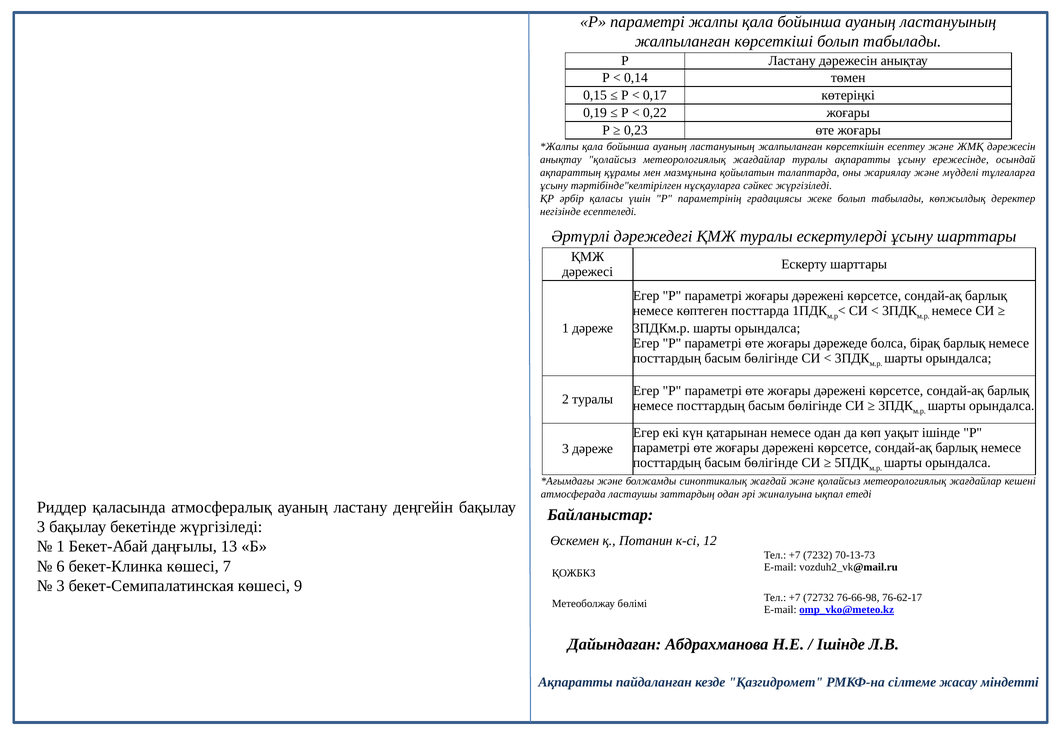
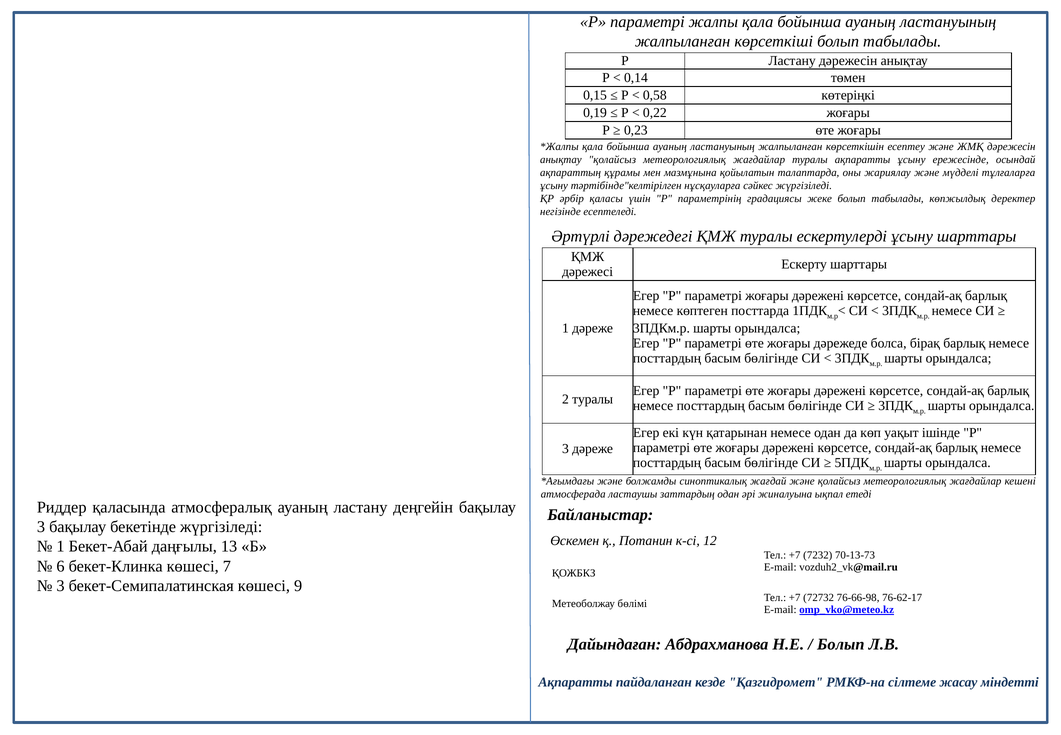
0,17: 0,17 -> 0,58 (655, 95)
Ішінде: Ішінде -> Болып (841, 644)
